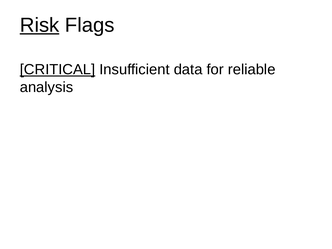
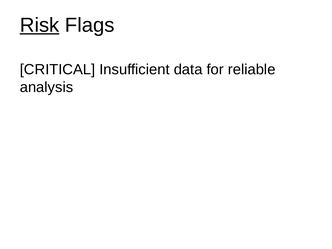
CRITICAL underline: present -> none (58, 70)
